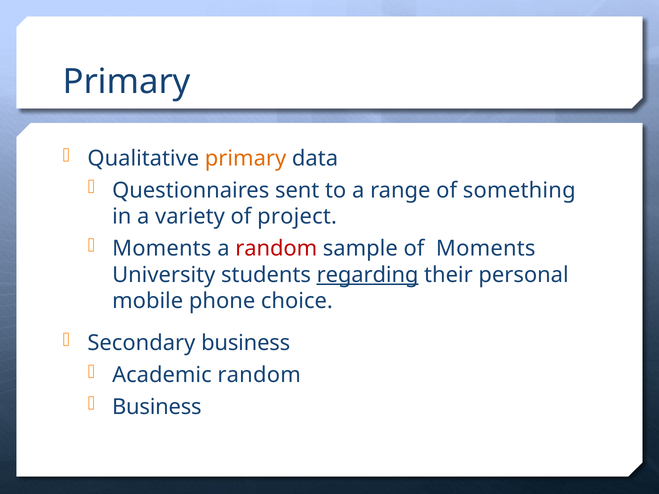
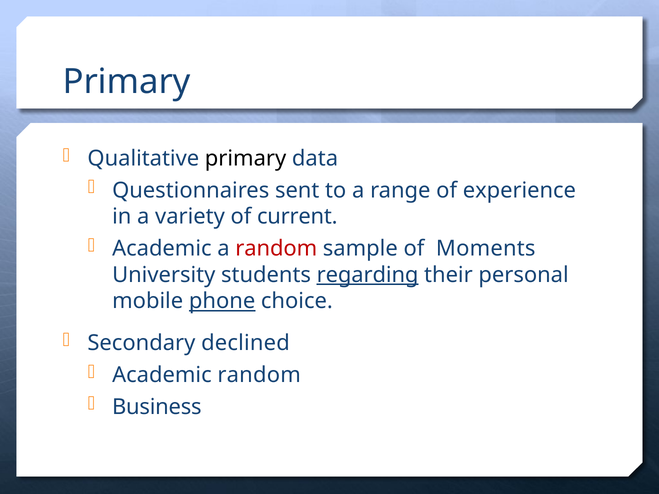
primary colour: orange -> black (246, 159)
something: something -> experience (519, 190)
project: project -> current (297, 217)
Moments: Moments -> Academic (162, 249)
phone underline: none -> present (222, 301)
Secondary business: business -> declined (245, 343)
